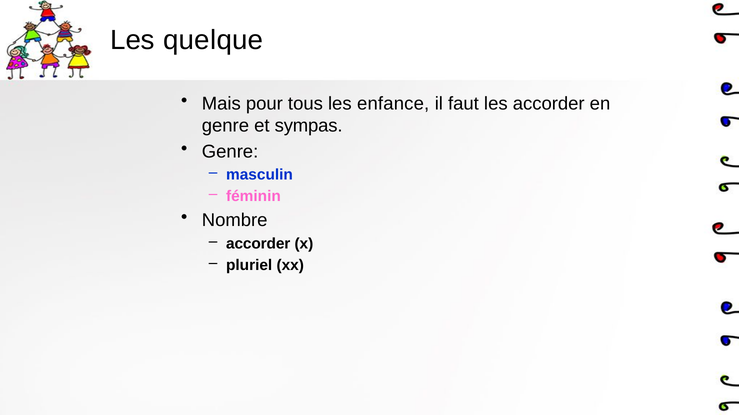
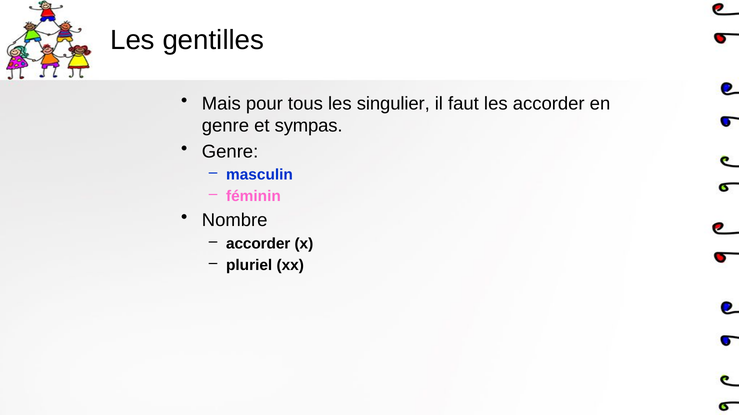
quelque: quelque -> gentilles (213, 40)
enfance: enfance -> singulier (393, 104)
